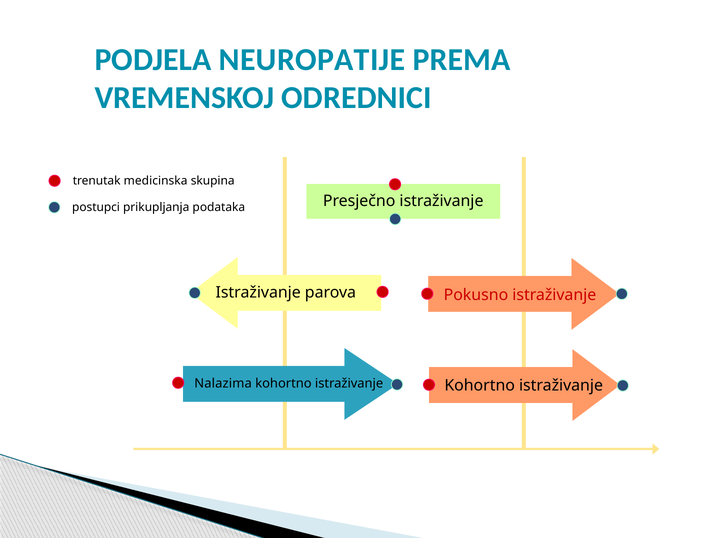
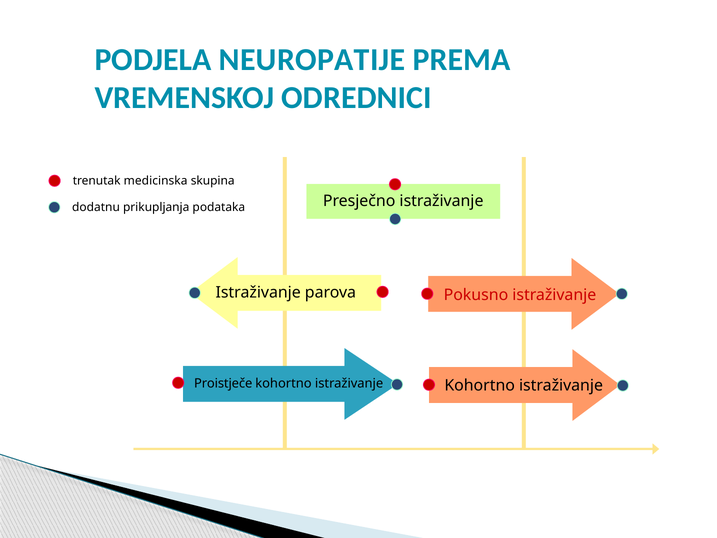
postupci: postupci -> dodatnu (96, 207)
Nalazima: Nalazima -> Proistječe (223, 383)
